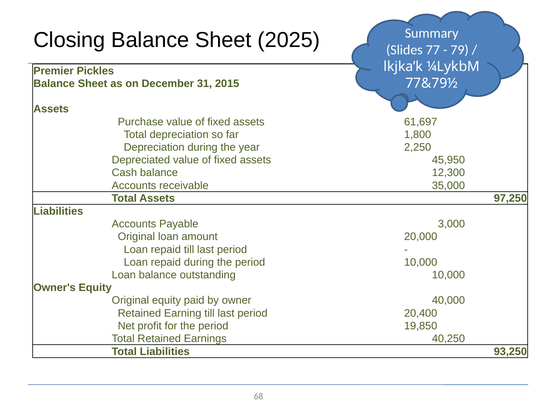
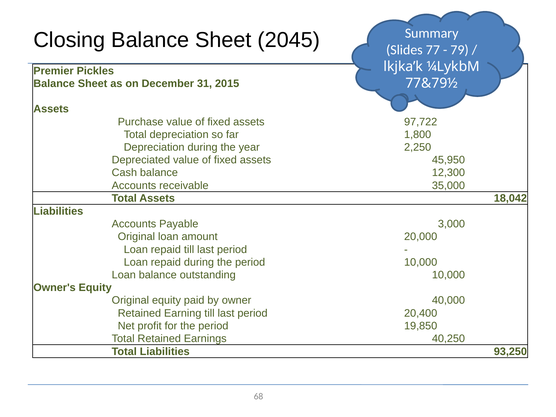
2025: 2025 -> 2045 (289, 40)
61,697: 61,697 -> 97,722 (421, 122)
97,250: 97,250 -> 18,042 (510, 198)
